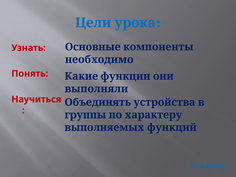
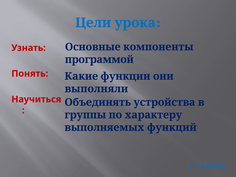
необходимо: необходимо -> программой (99, 59)
